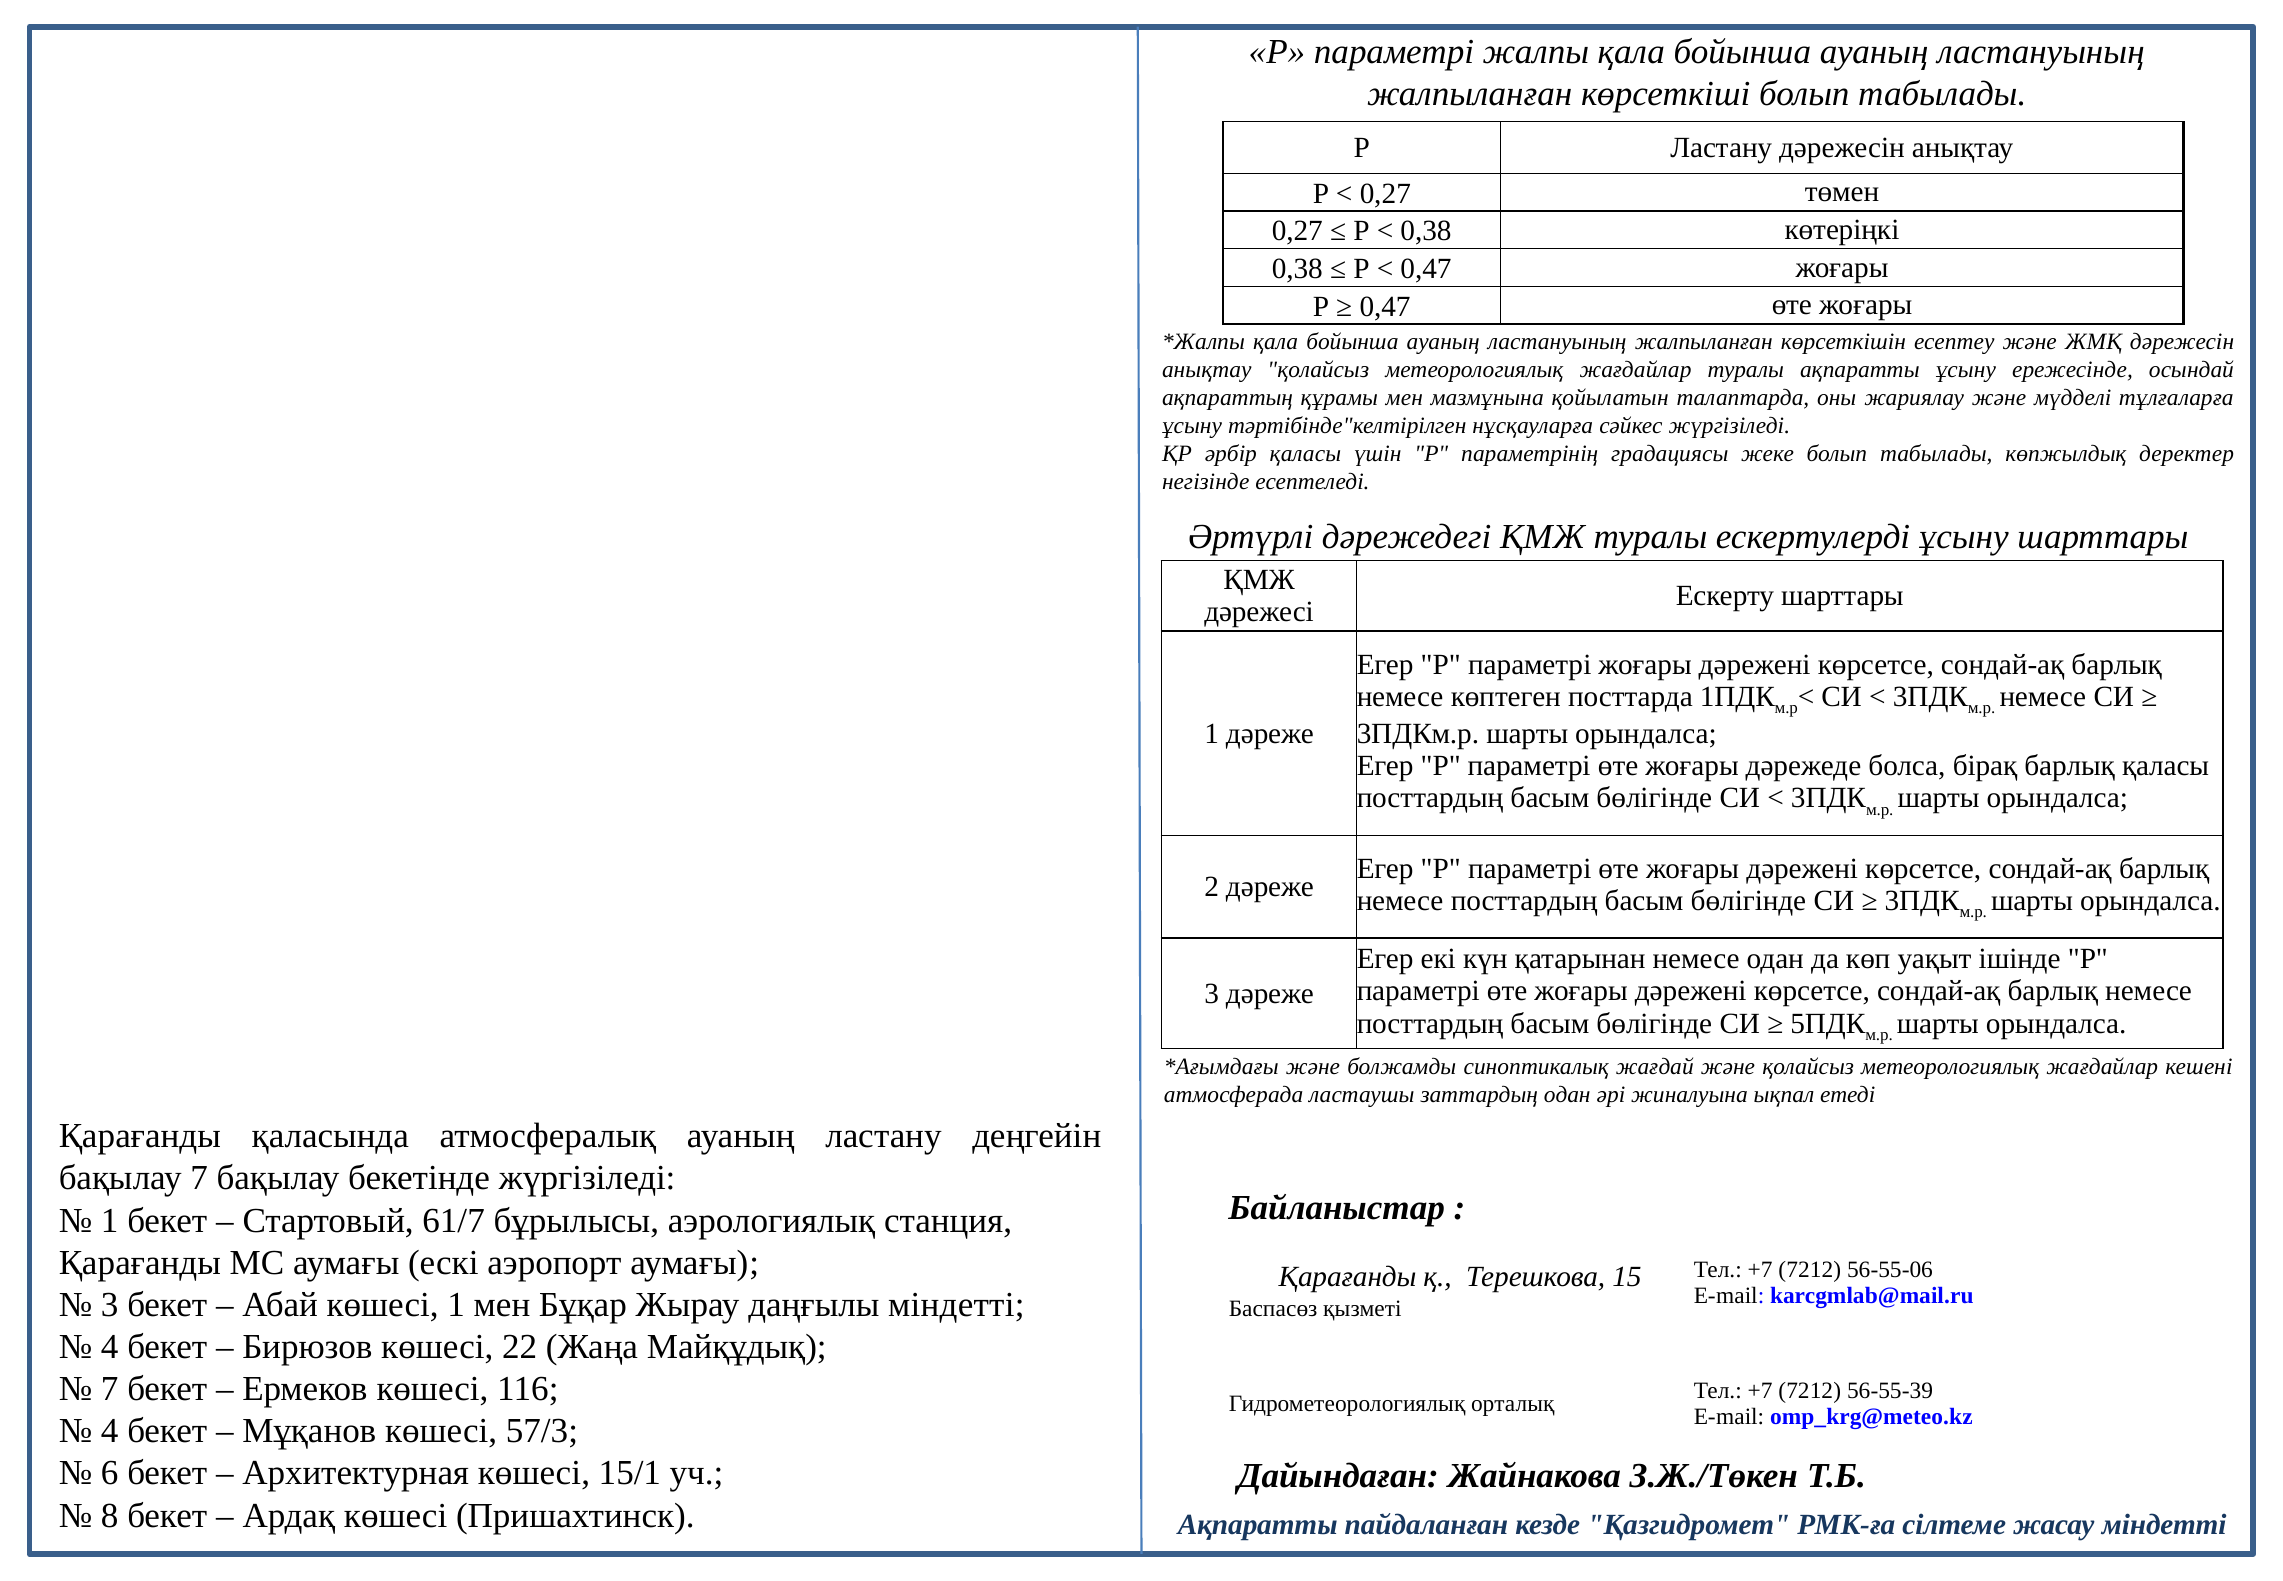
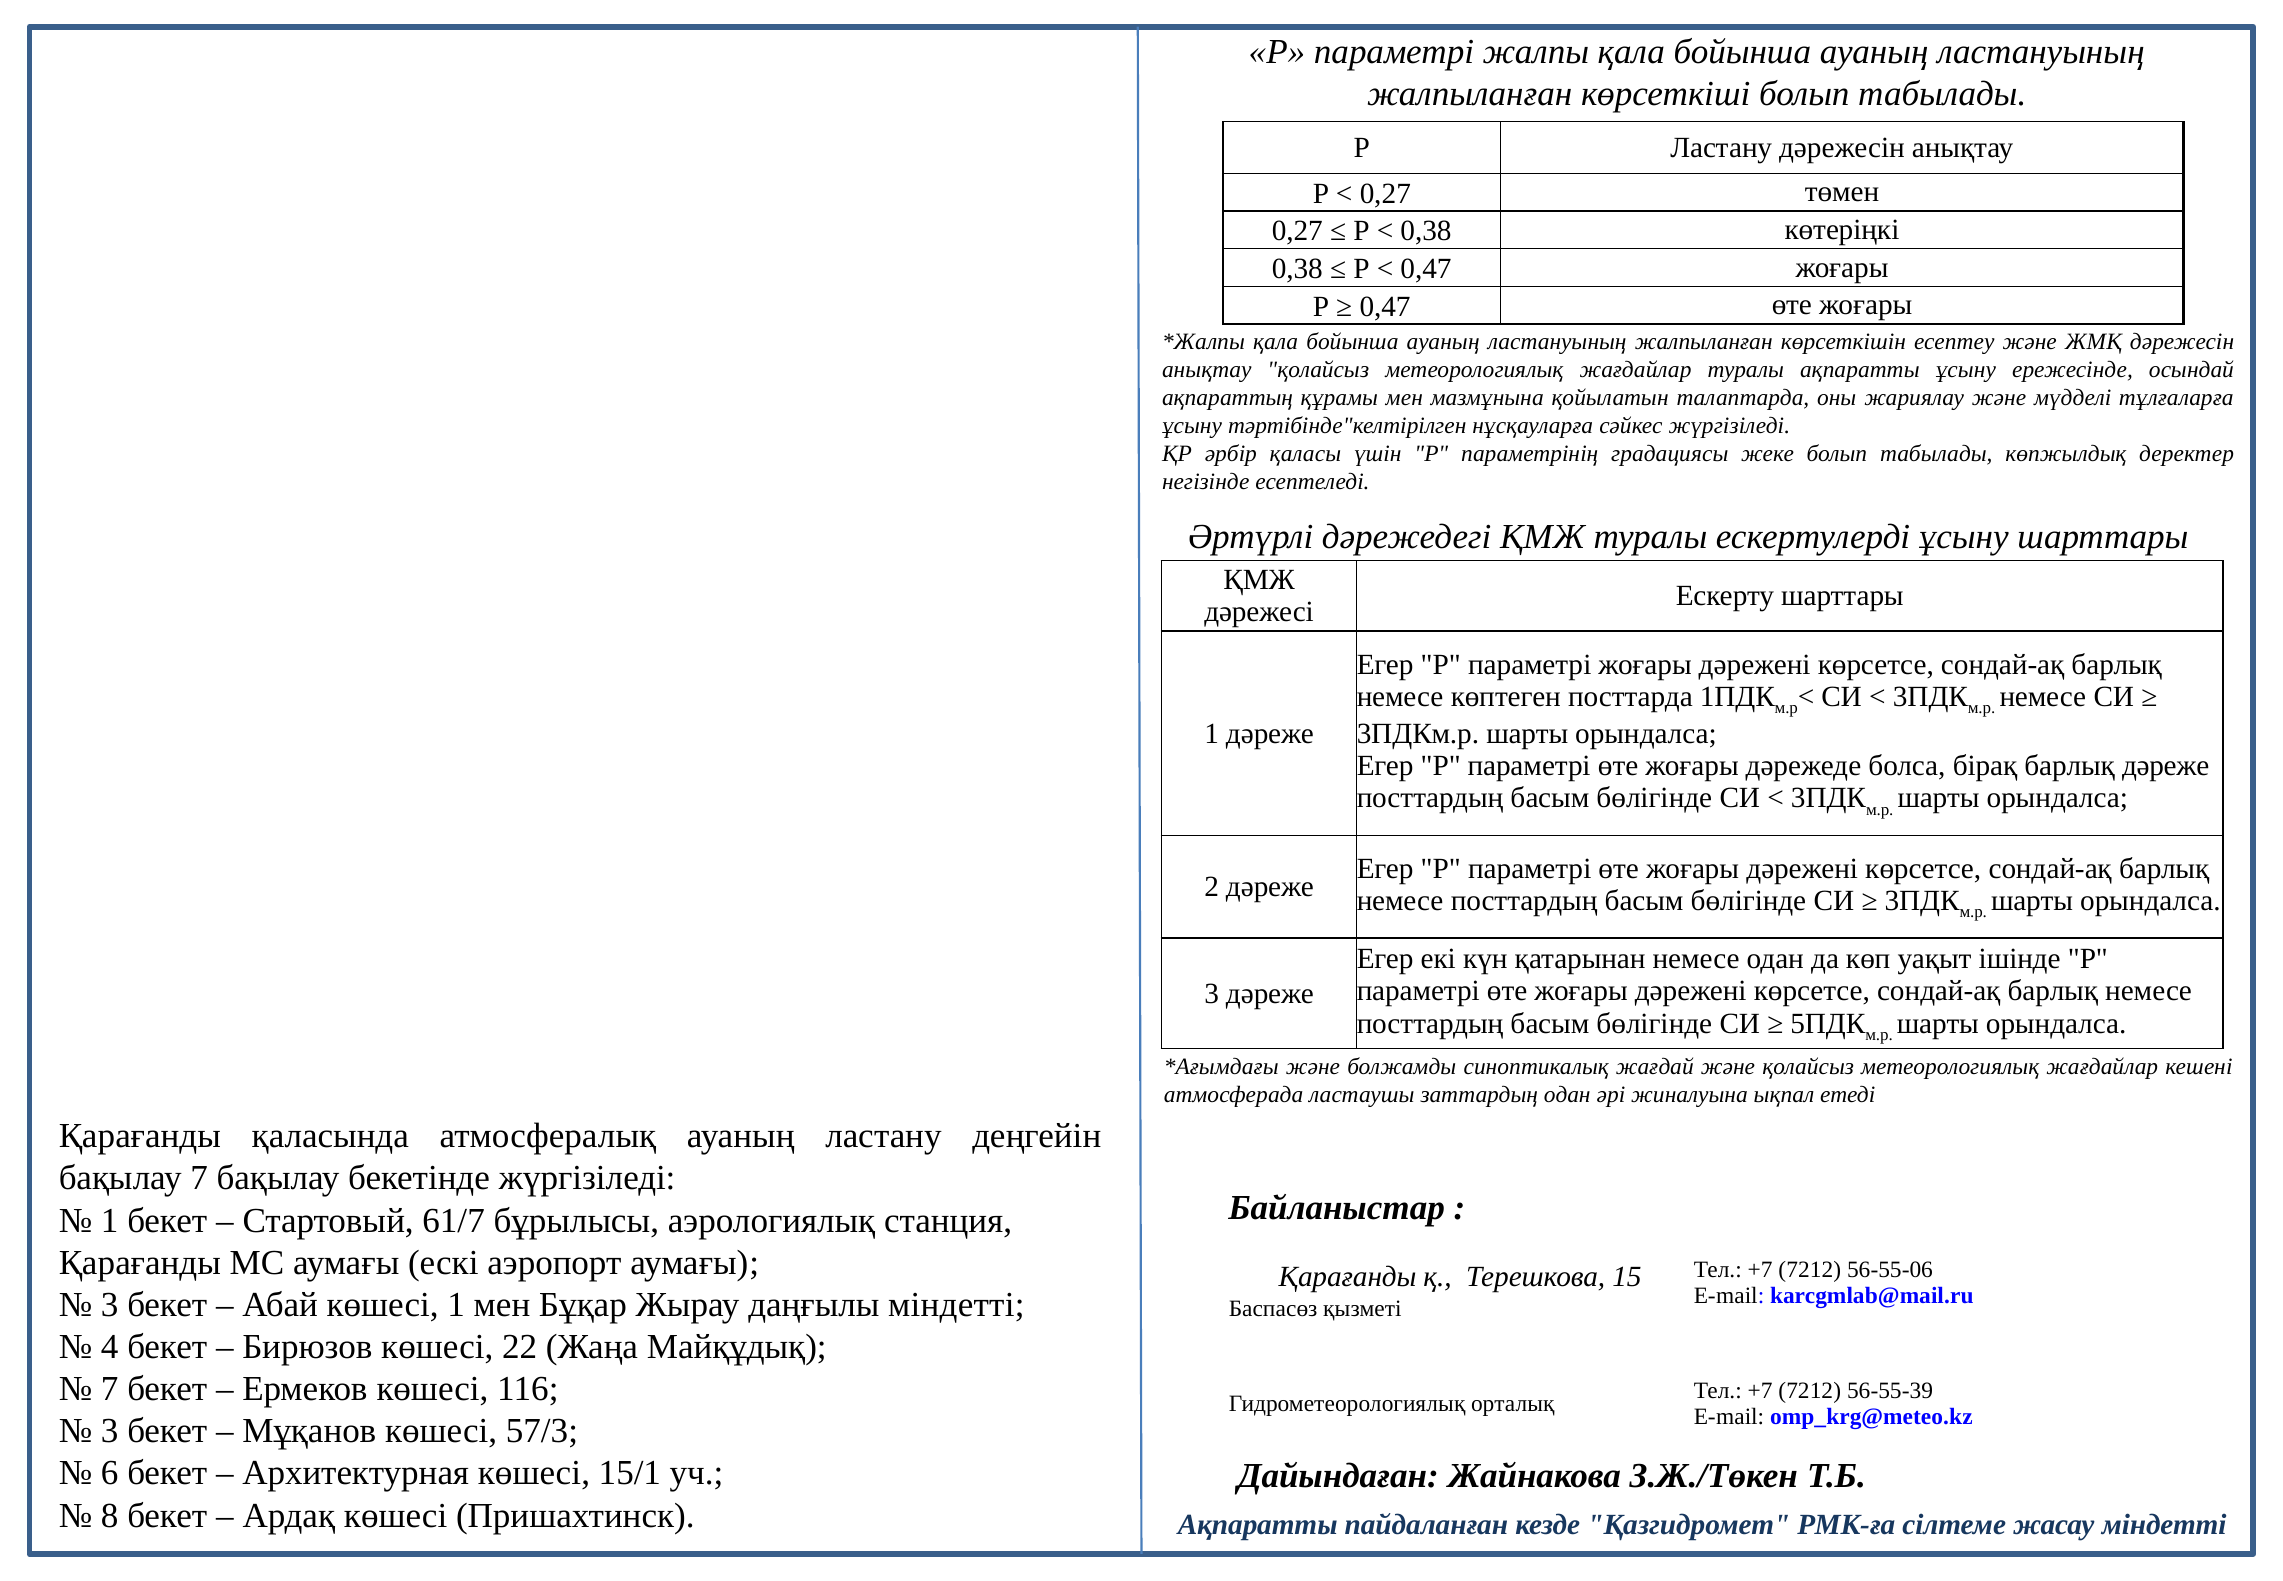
барлық қаласы: қаласы -> дәреже (2166, 766)
4: 4 -> 3 (110, 1431)
